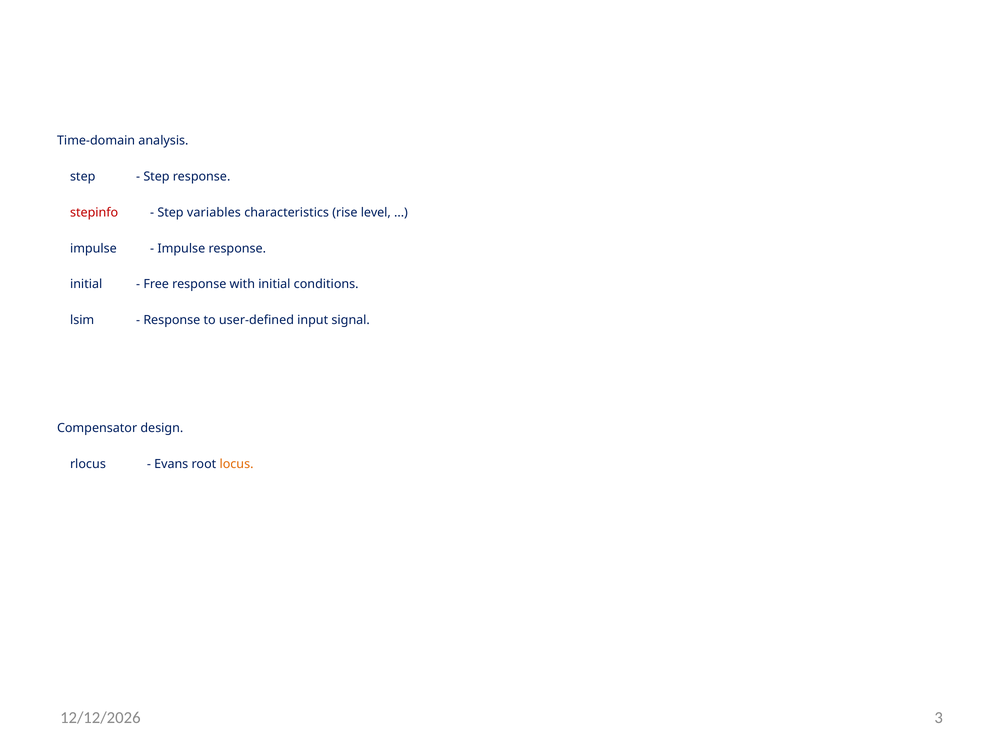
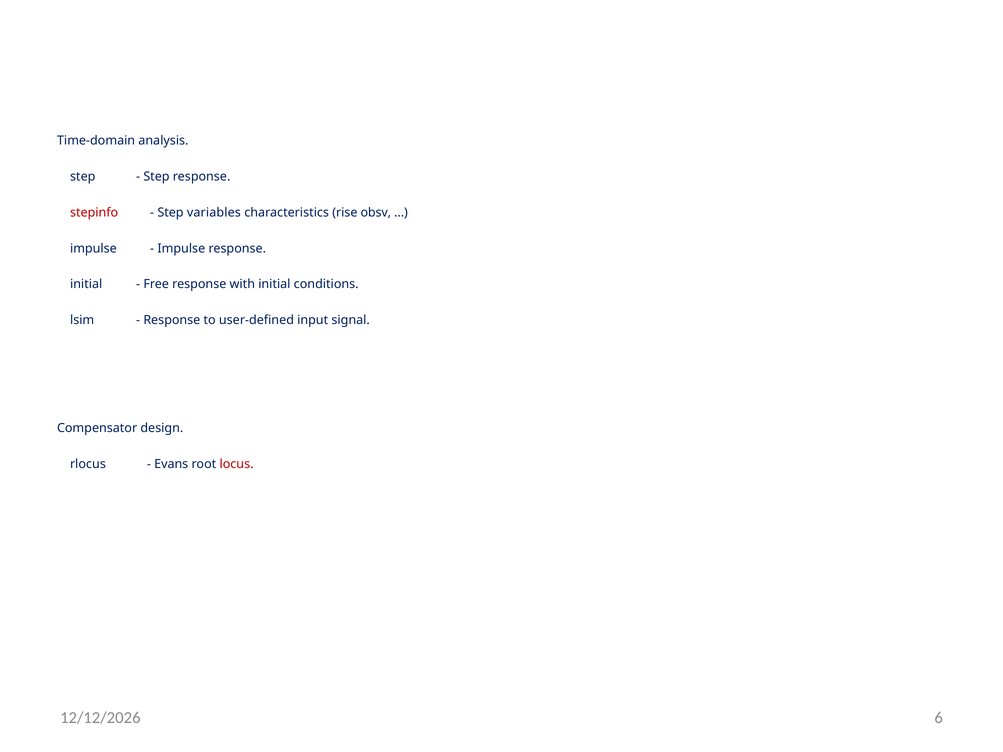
level: level -> obsv (376, 213)
locus colour: orange -> red (237, 464)
3: 3 -> 6 (939, 718)
